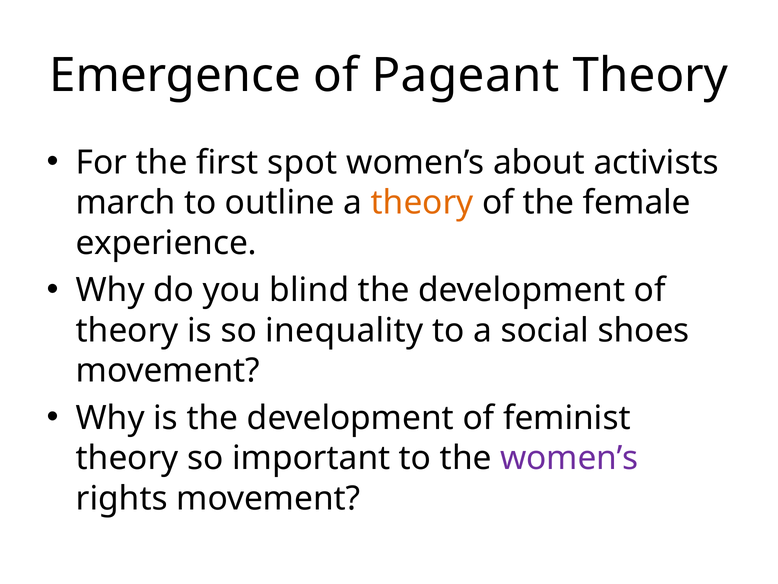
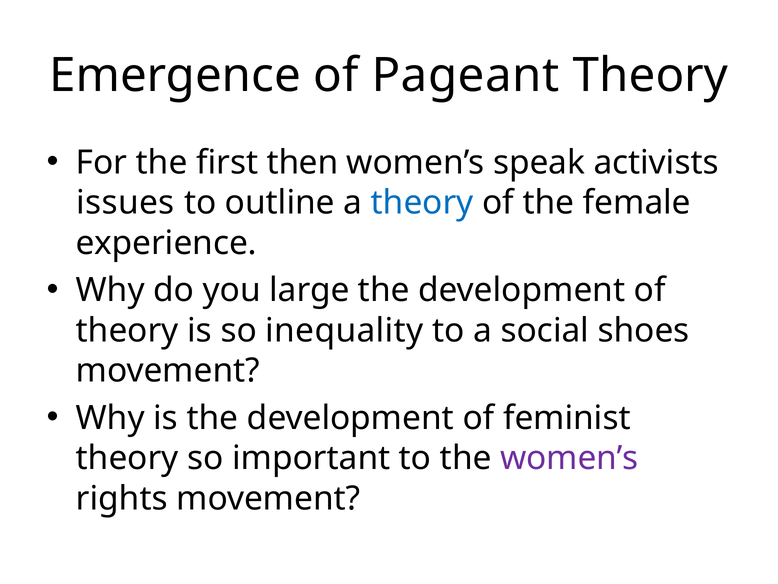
spot: spot -> then (303, 162)
about: about -> speak (539, 162)
march: march -> issues (125, 203)
theory colour: orange -> blue (422, 203)
blind: blind -> large (309, 290)
